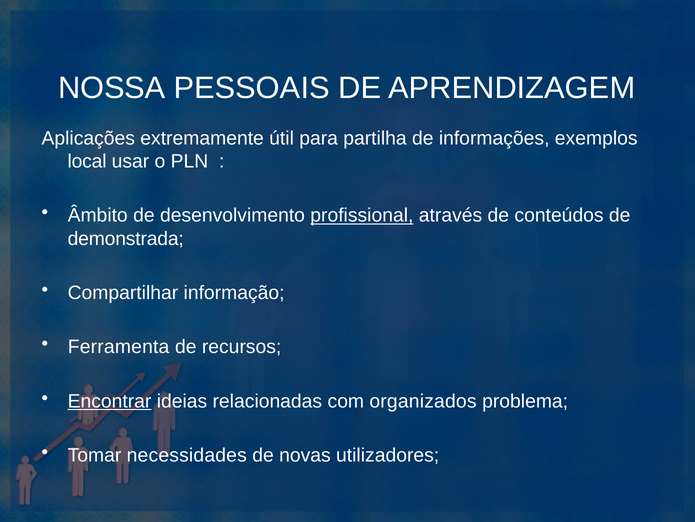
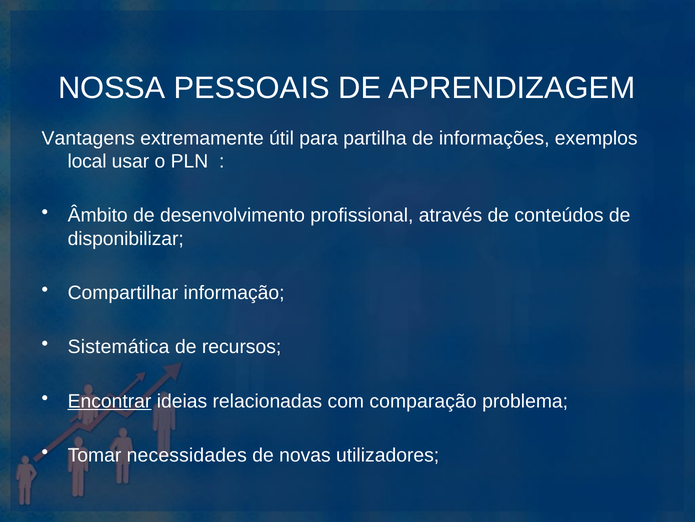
Aplicações: Aplicações -> Vantagens (88, 138)
profissional underline: present -> none (362, 215)
demonstrada: demonstrada -> disponibilizar (126, 238)
Ferramenta: Ferramenta -> Sistemática (119, 347)
organizados: organizados -> comparação (423, 401)
